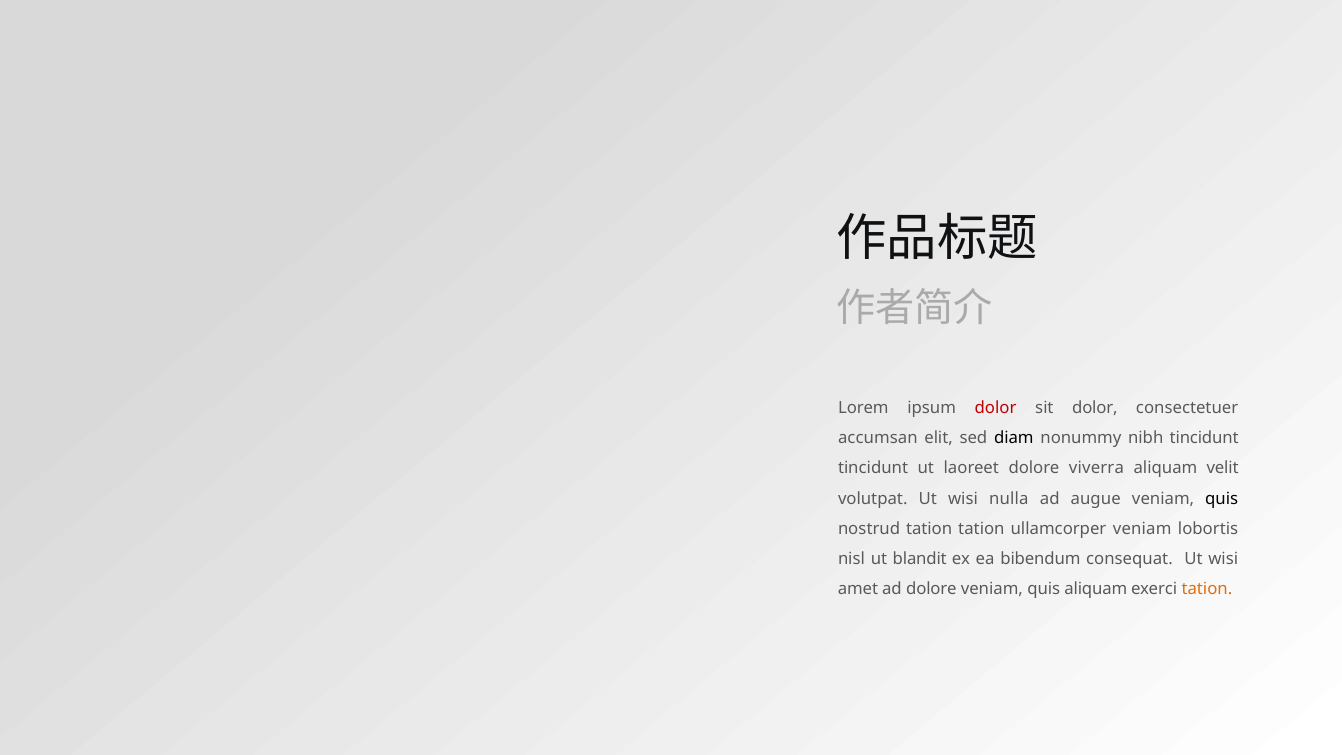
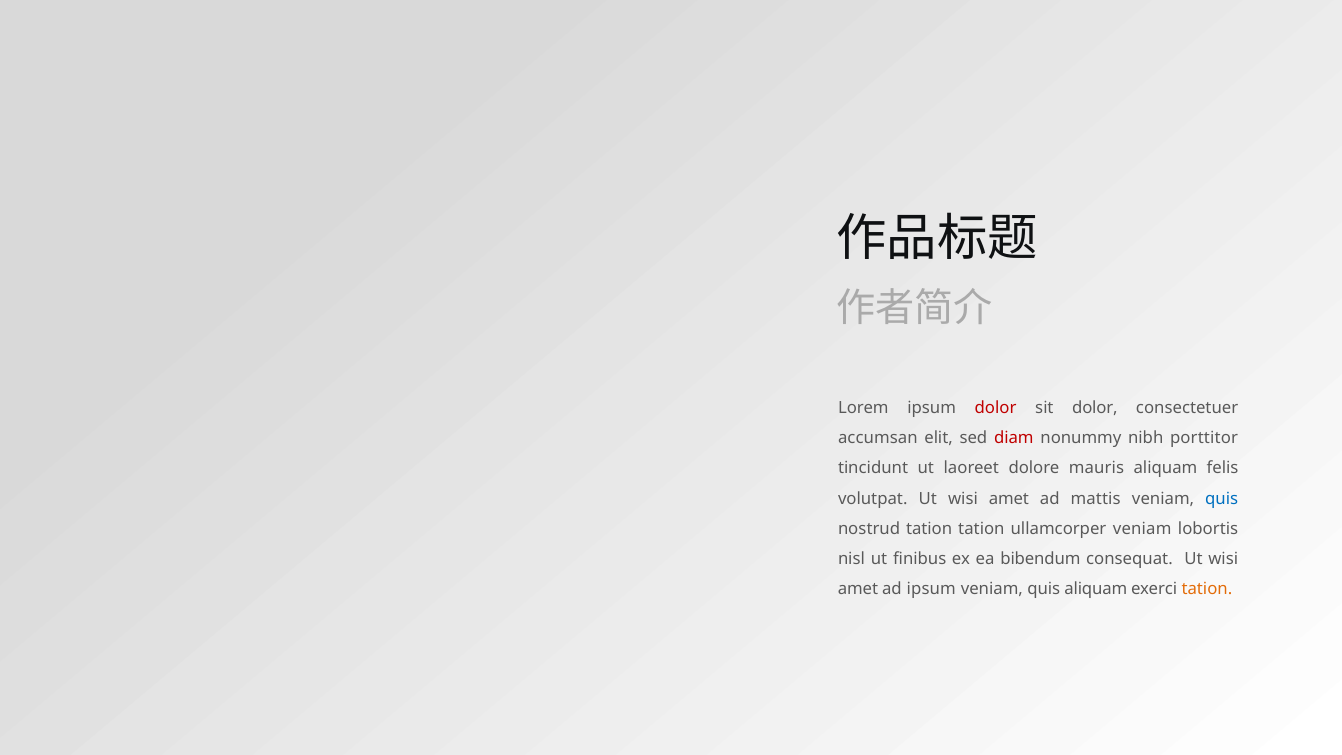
diam colour: black -> red (1014, 438)
nibh tincidunt: tincidunt -> porttitor (1204, 438)
viverra: viverra -> mauris (1096, 468)
velit: velit -> felis (1223, 468)
volutpat Ut wisi nulla: nulla -> amet (1009, 499)
augue: augue -> mattis (1096, 499)
quis colour: black -> blue (1222, 499)
blandit: blandit -> finibus (920, 559)
ad dolore: dolore -> ipsum (931, 589)
